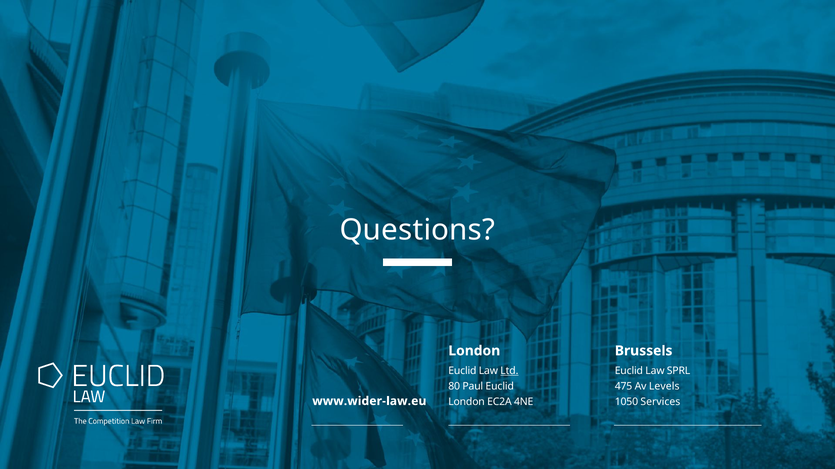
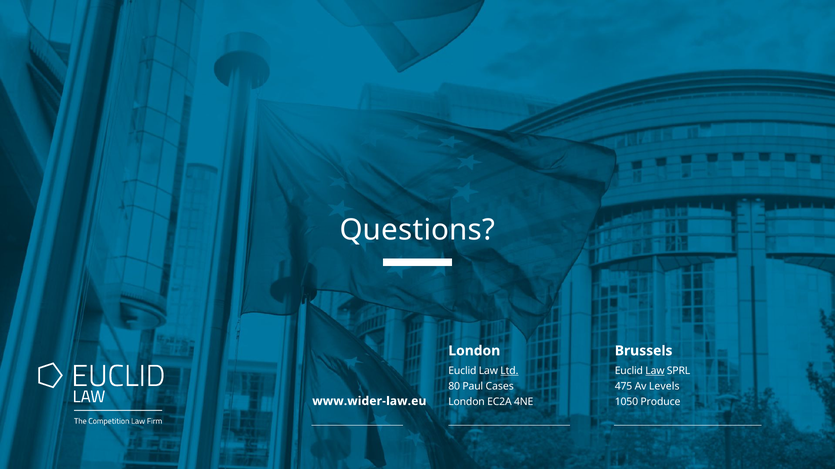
Law underline: none -> present (655, 371)
Paul Euclid: Euclid -> Cases (500, 387)
Services: Services -> Produce (660, 403)
